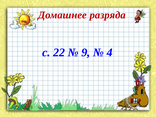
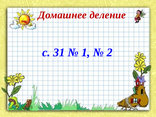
разряда: разряда -> деление (108, 15)
22: 22 -> 31 (59, 52)
9: 9 -> 1 (86, 52)
4: 4 -> 2 (110, 52)
